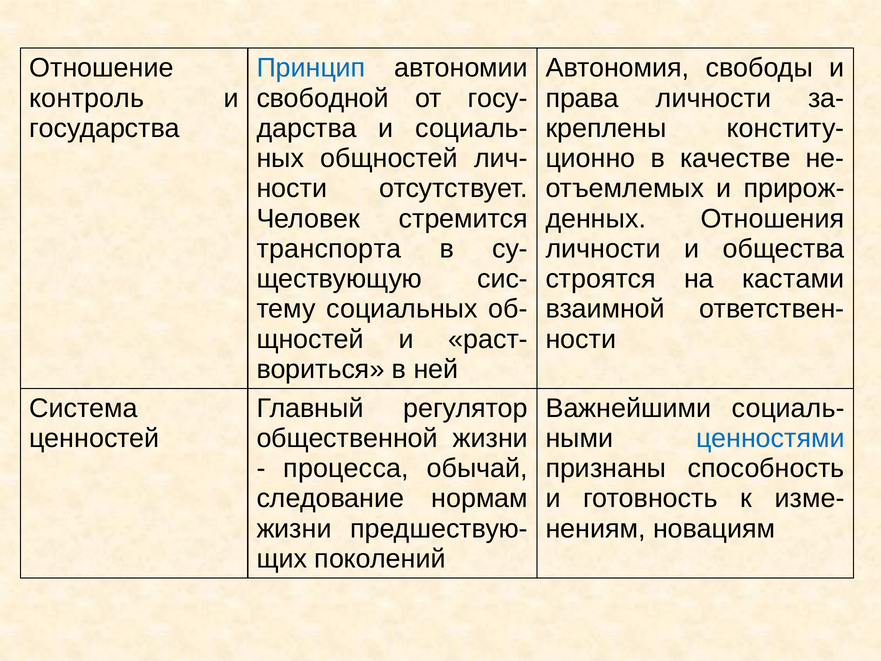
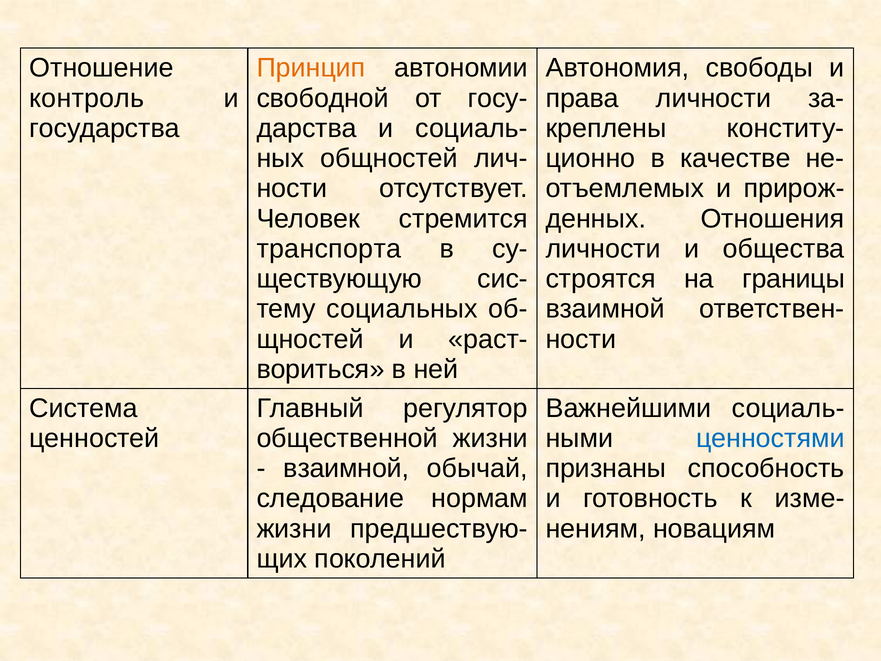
Принцип colour: blue -> orange (311, 68)
кастами: кастами -> границы (794, 279)
процесса: процесса -> взаимной (346, 468)
